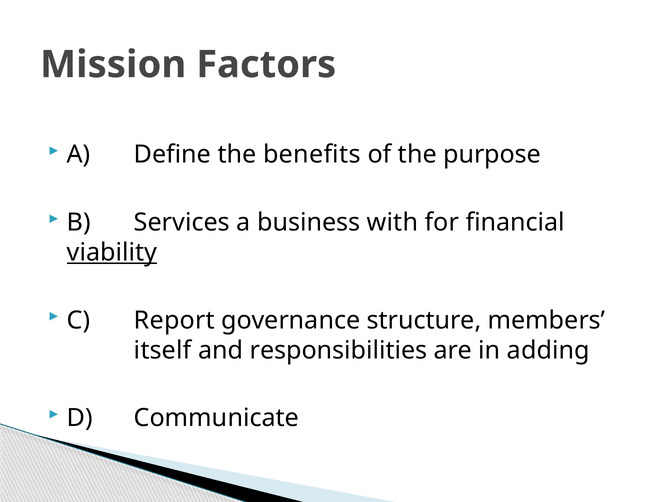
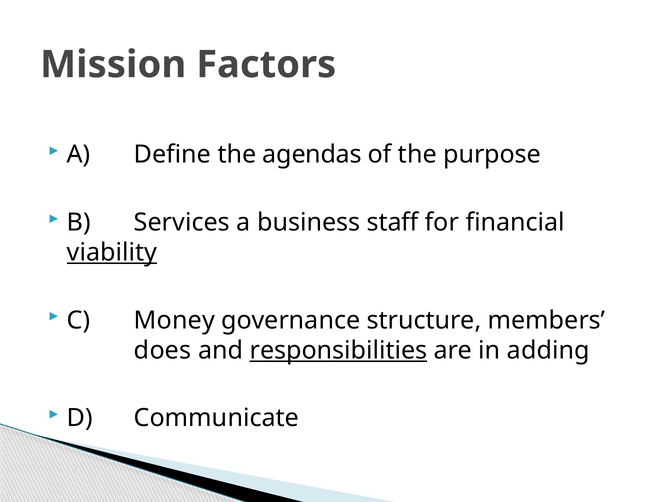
benefits: benefits -> agendas (312, 155)
with: with -> staff (393, 223)
Report: Report -> Money (174, 321)
itself: itself -> does (163, 351)
responsibilities underline: none -> present (338, 351)
